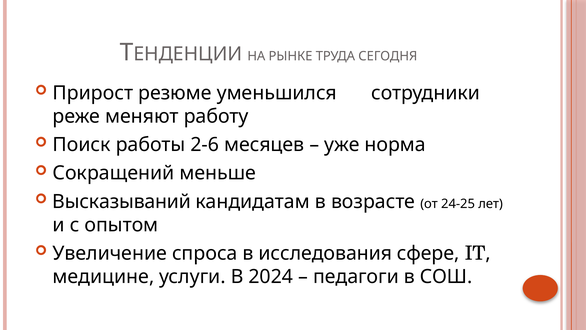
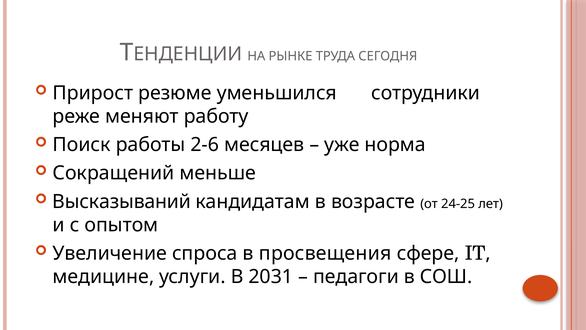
исследования: исследования -> просвещения (325, 253)
2024: 2024 -> 2031 (271, 277)
